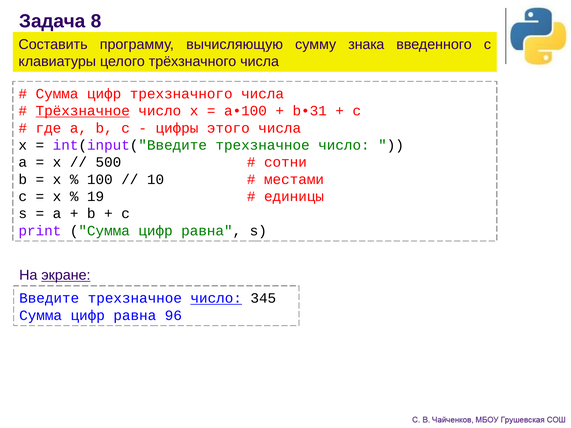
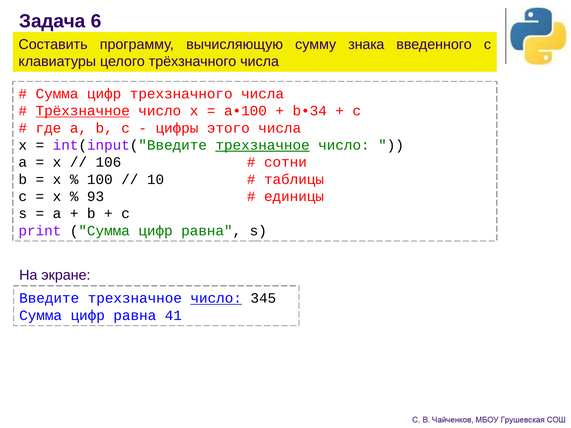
8: 8 -> 6 (96, 21)
b•31: b•31 -> b•34 (310, 111)
трехзначное underline: none -> present (263, 145)
500: 500 -> 106 (108, 162)
местами: местами -> таблицы (294, 179)
19: 19 -> 93 (96, 197)
экране underline: present -> none (66, 275)
96: 96 -> 41 (173, 316)
